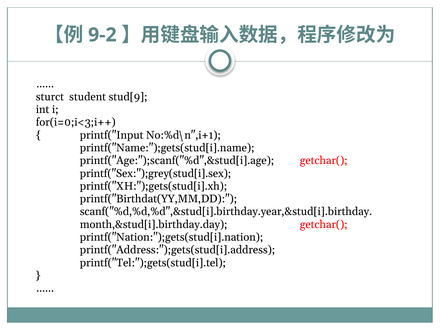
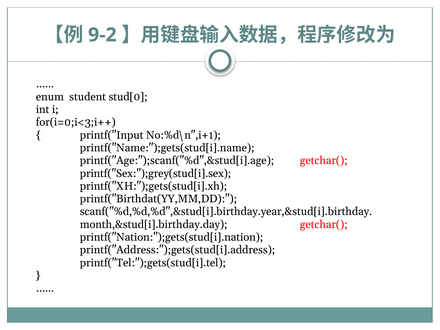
sturct: sturct -> enum (50, 97)
stud[9: stud[9 -> stud[0 (128, 97)
